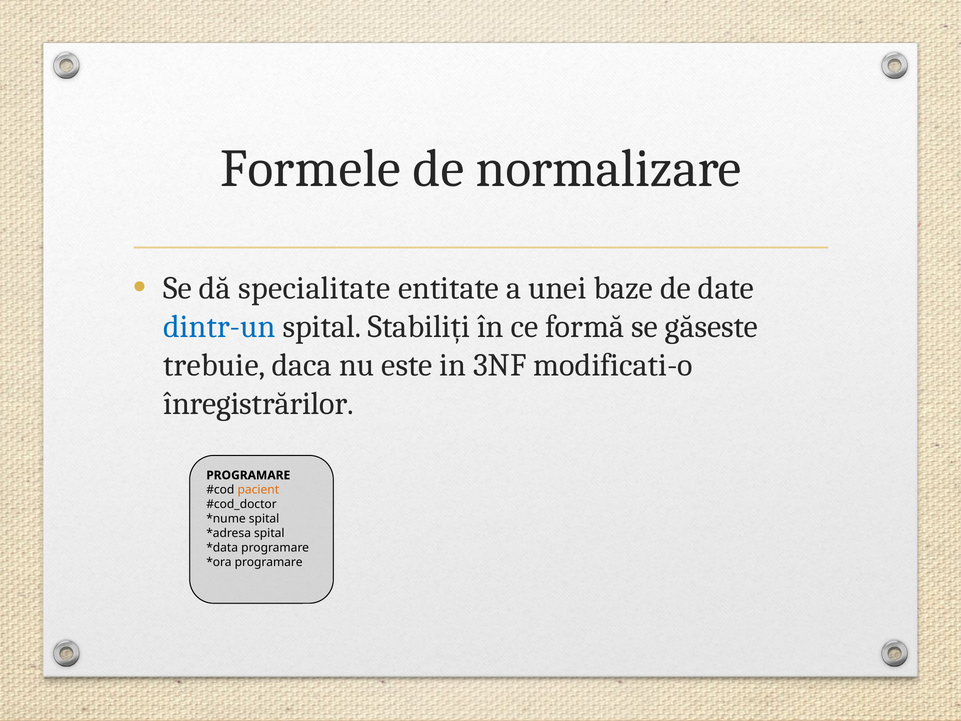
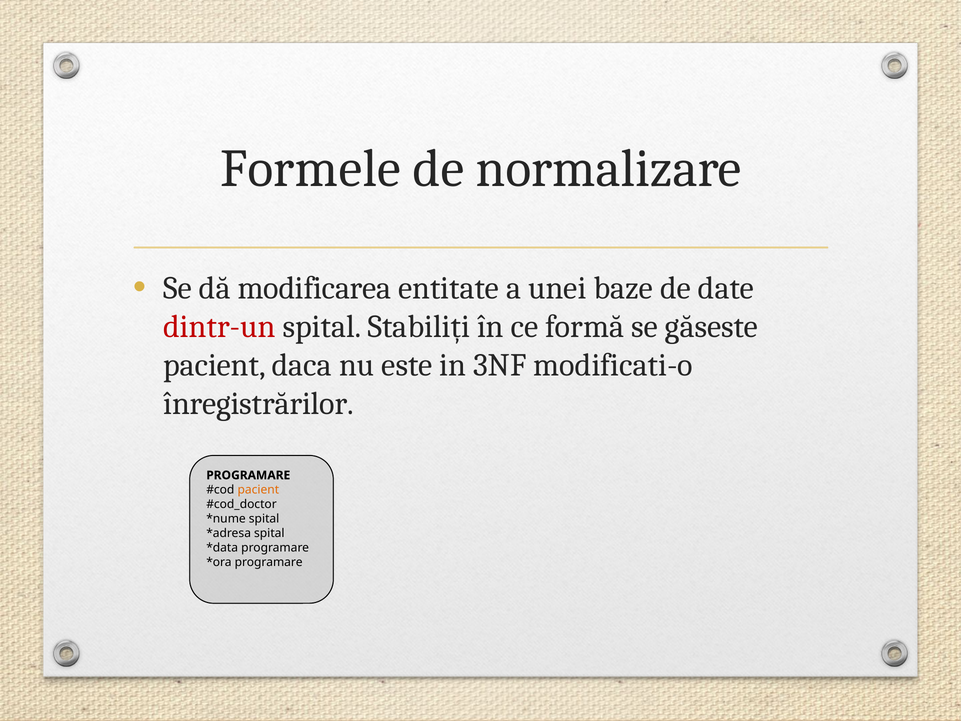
specialitate: specialitate -> modificarea (314, 288)
dintr-un colour: blue -> red (220, 326)
trebuie: trebuie -> pacient (214, 365)
